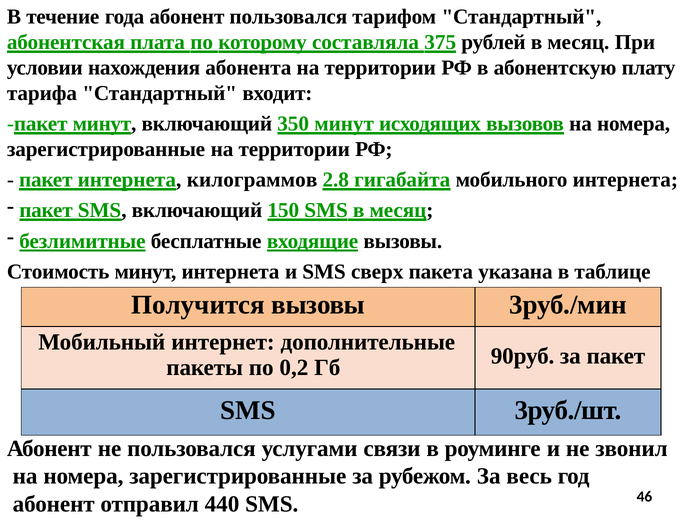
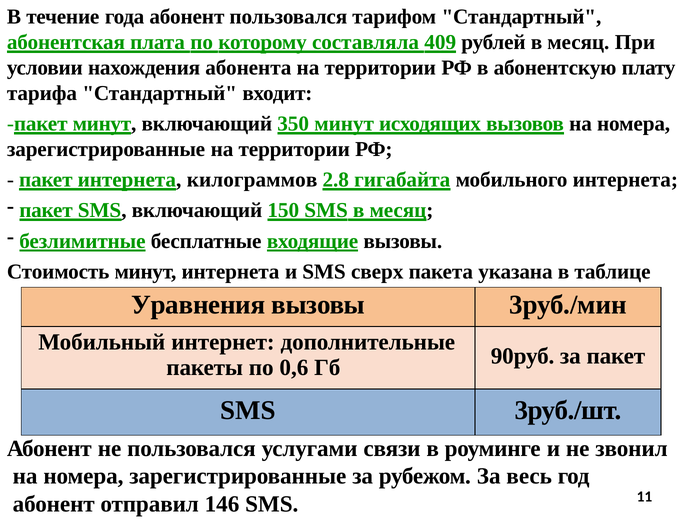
375: 375 -> 409 (440, 42)
Получится: Получится -> Уравнения (198, 305)
0,2: 0,2 -> 0,6 (294, 367)
440: 440 -> 146 (222, 504)
46: 46 -> 11 (644, 496)
